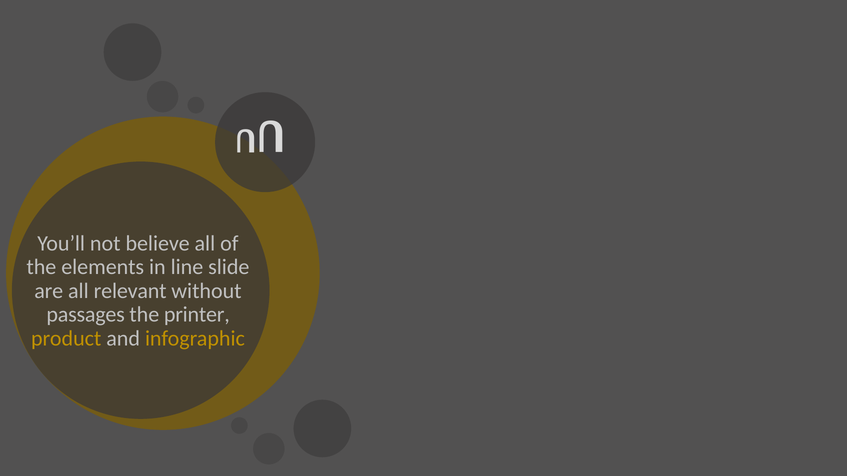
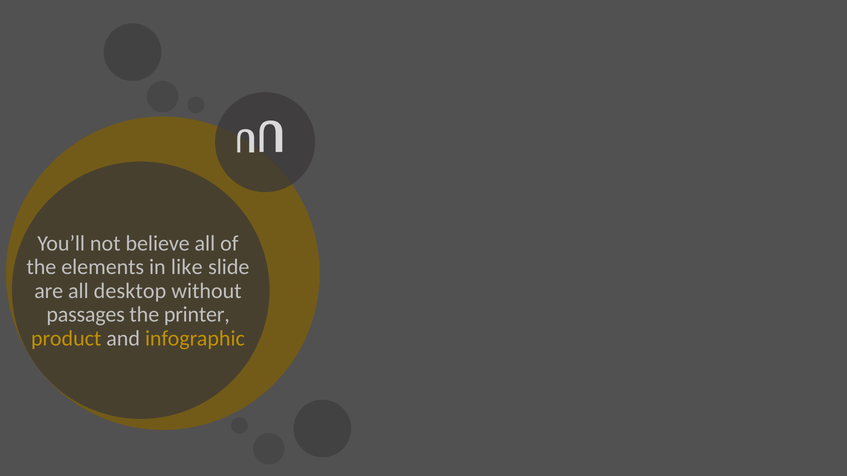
line: line -> like (187, 267)
relevant: relevant -> desktop (130, 291)
